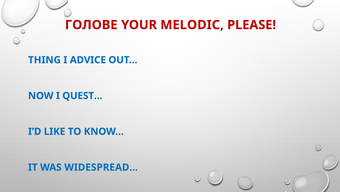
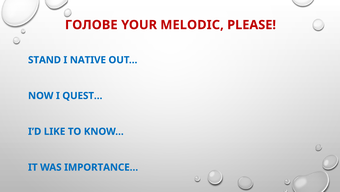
THING: THING -> STAND (45, 60)
ADVICE: ADVICE -> NATIVE (88, 60)
WIDESPREAD…: WIDESPREAD… -> IMPORTANCE… (101, 167)
